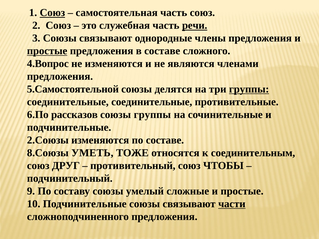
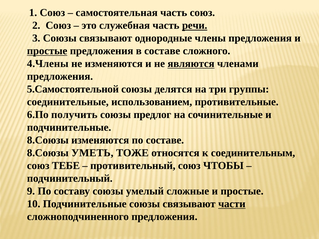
Союз underline: present -> none (52, 13)
4.Вопрос: 4.Вопрос -> 4.Члены (48, 64)
являются underline: none -> present (191, 64)
группы underline: present -> none (249, 89)
соединительные соединительные: соединительные -> использованием (152, 102)
рассказов: рассказов -> получить (74, 115)
союзы группы: группы -> предлог (152, 115)
2.Союзы: 2.Союзы -> 8.Союзы (48, 140)
ДРУГ: ДРУГ -> ТЕБЕ (66, 166)
